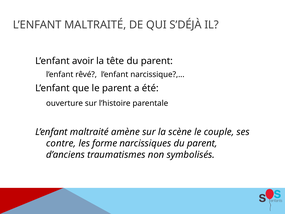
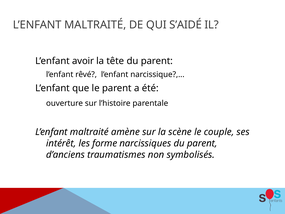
S’DÉJÀ: S’DÉJÀ -> S’AIDÉ (186, 25)
contre: contre -> intérêt (61, 143)
